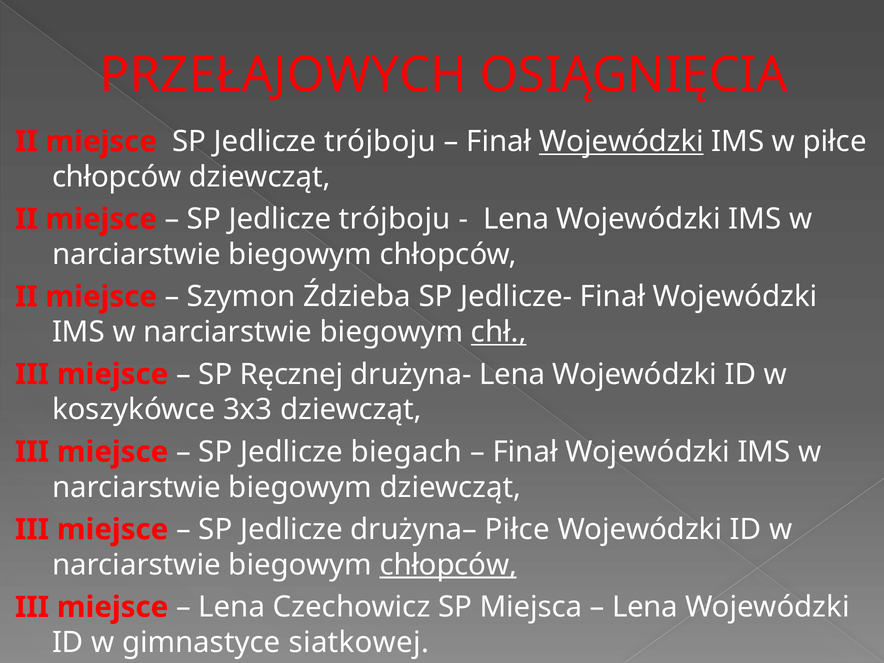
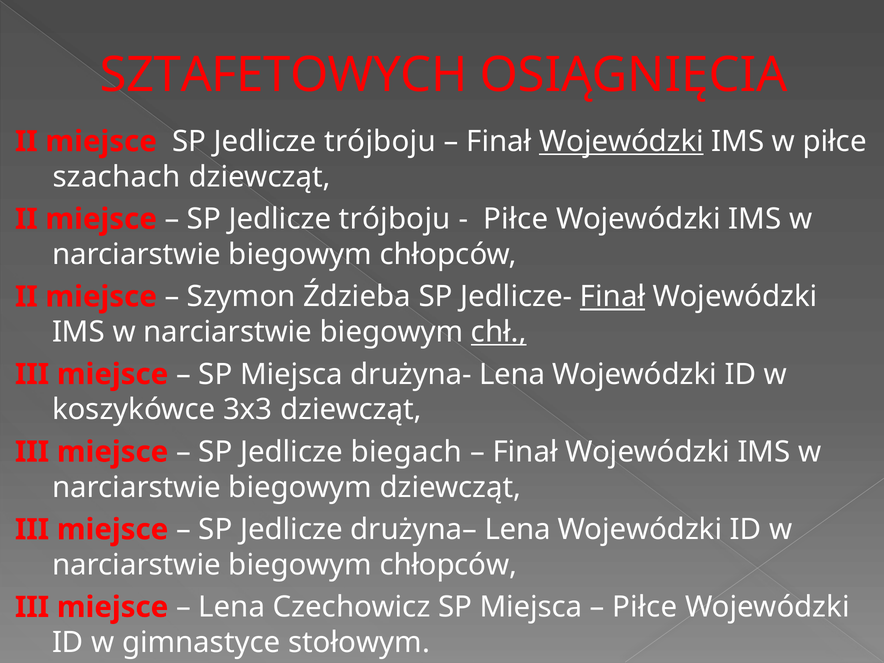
PRZEŁAJOWYCH: PRZEŁAJOWYCH -> SZTAFETOWYCH (284, 75)
chłopców: chłopców -> szachach (116, 177)
Lena: Lena -> Piłce (516, 219)
Finał underline: none -> present (613, 297)
Ręcznej: Ręcznej -> Miejsca (291, 374)
drużyna– Piłce: Piłce -> Lena (518, 530)
chłopców underline: present -> none (448, 565)
Lena: Lena -> Piłce (645, 607)
siatkowej: siatkowej -> stołowym (359, 643)
